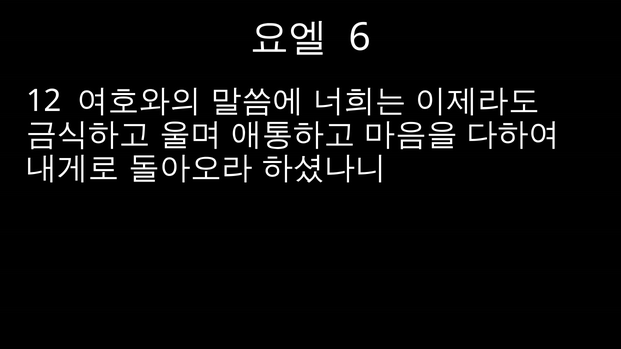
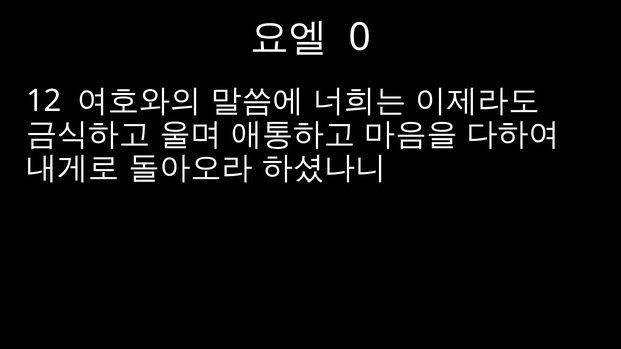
6: 6 -> 0 (360, 37)
